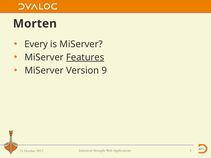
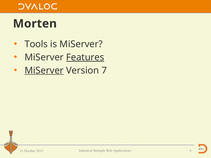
Every: Every -> Tools (36, 44)
MiServer underline: none -> present (44, 71)
9: 9 -> 7 (104, 71)
